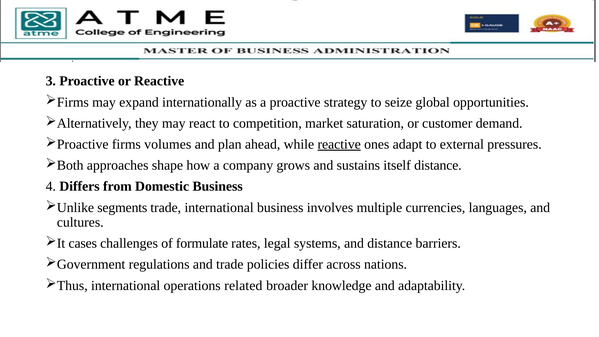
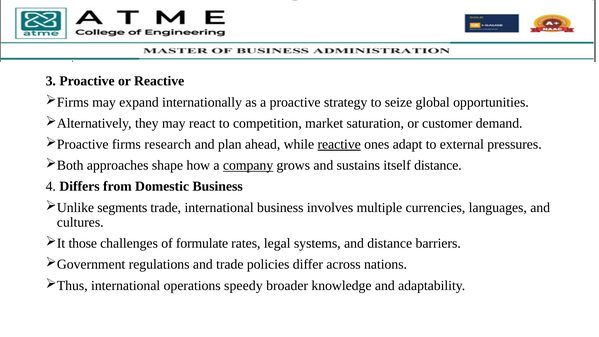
volumes: volumes -> research (168, 144)
company underline: none -> present (248, 165)
cases: cases -> those (83, 243)
related: related -> speedy (243, 285)
